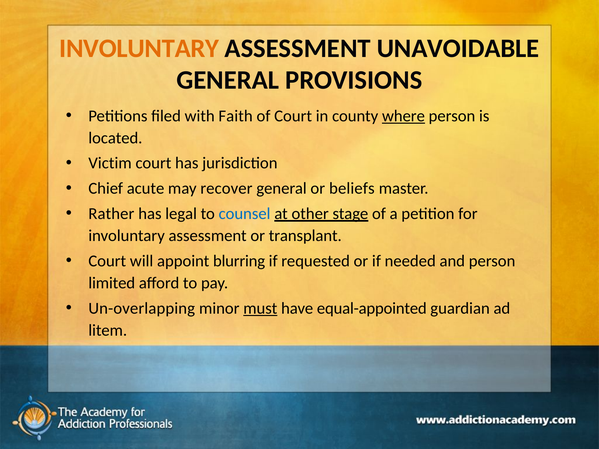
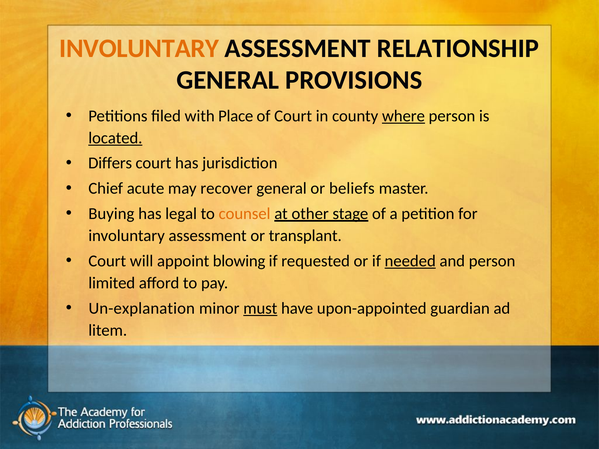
UNAVOIDABLE: UNAVOIDABLE -> RELATIONSHIP (458, 48)
Faith: Faith -> Place (236, 116)
located underline: none -> present (115, 138)
Victim: Victim -> Differs (110, 163)
Rather: Rather -> Buying (111, 214)
counsel colour: blue -> orange (245, 214)
blurring: blurring -> blowing (239, 261)
needed underline: none -> present (410, 261)
Un-overlapping: Un-overlapping -> Un-explanation (142, 308)
equal-appointed: equal-appointed -> upon-appointed (372, 308)
